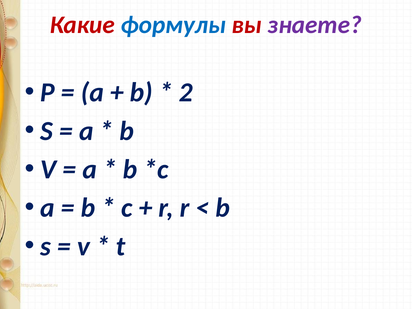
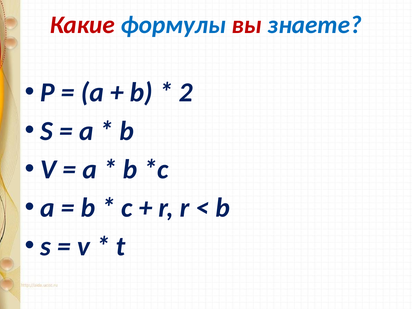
знаете colour: purple -> blue (315, 25)
